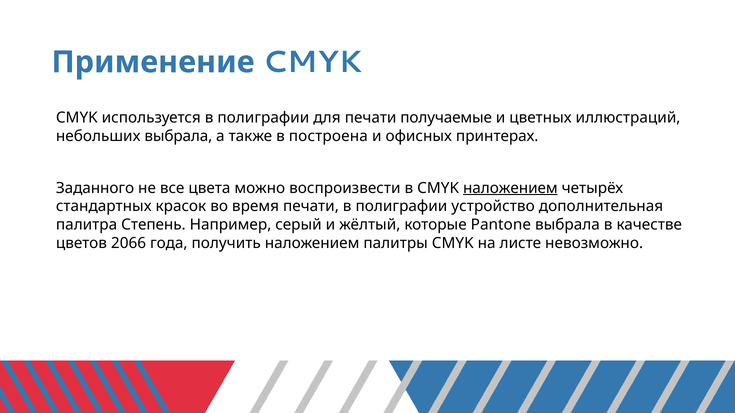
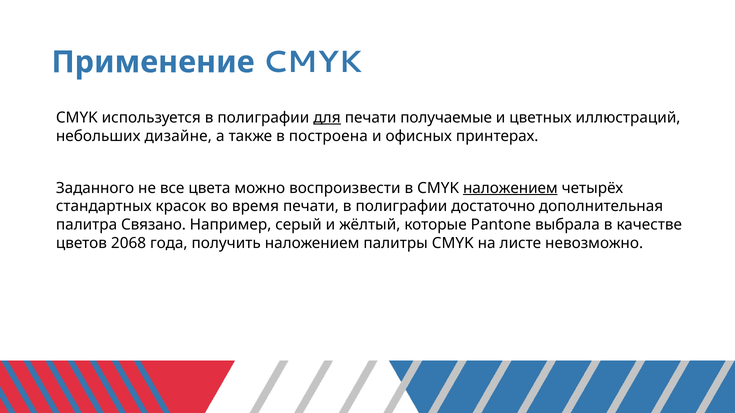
для underline: none -> present (327, 118)
небольших выбрала: выбрала -> дизайне (178, 136)
устройство: устройство -> достаточно (493, 207)
Степень: Степень -> Связано (154, 225)
2066: 2066 -> 2068 (129, 243)
